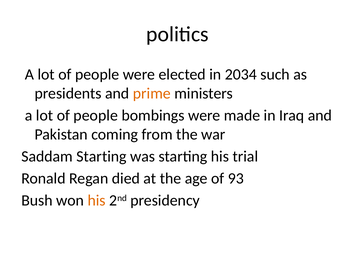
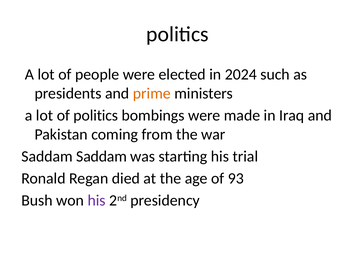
2034: 2034 -> 2024 (241, 74)
people: people -> politics (96, 116)
Saddam Starting: Starting -> Saddam (102, 157)
his colour: orange -> purple (97, 201)
